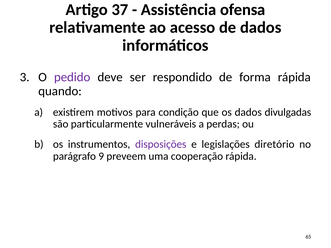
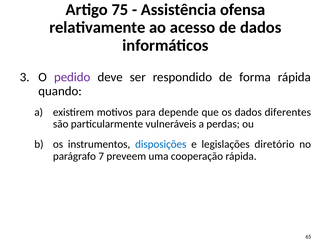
37: 37 -> 75 (120, 10)
condição: condição -> depende (179, 112)
divulgadas: divulgadas -> diferentes (288, 112)
disposições colour: purple -> blue (161, 144)
9: 9 -> 7 (101, 156)
